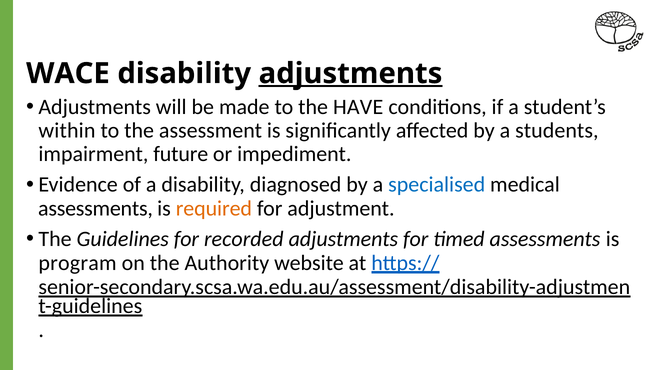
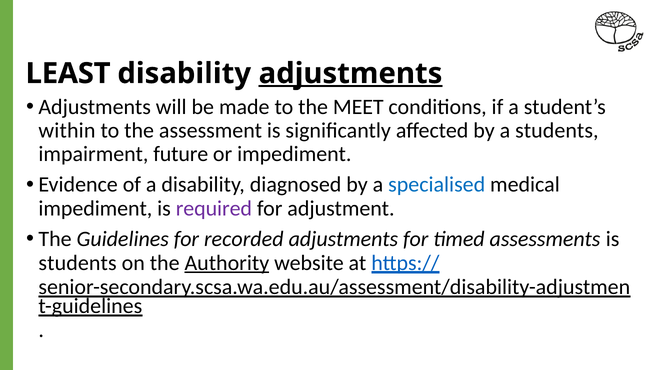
WACE: WACE -> LEAST (68, 74)
HAVE: HAVE -> MEET (358, 107)
assessments: assessments -> impediment (95, 209)
required colour: orange -> purple (214, 209)
program: program -> students (78, 263)
Authority underline: none -> present (227, 263)
